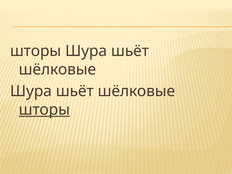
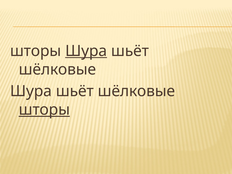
Шура underline: none -> present (86, 51)
